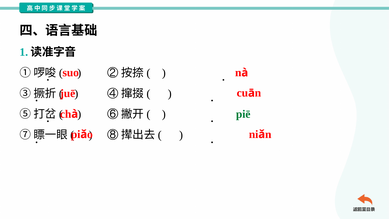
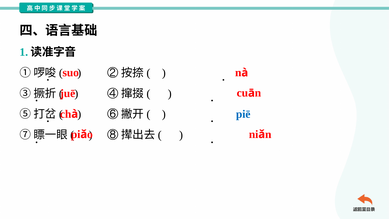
piē colour: green -> blue (243, 114)
